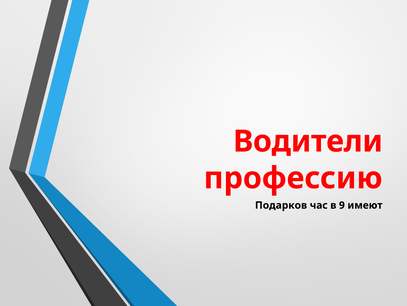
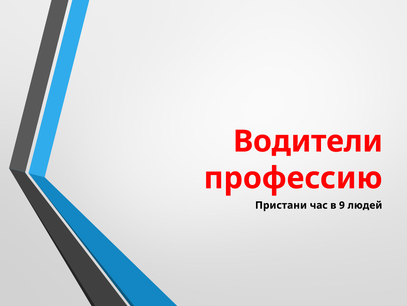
Подарков: Подарков -> Пристани (281, 205)
имеют: имеют -> людей (365, 205)
